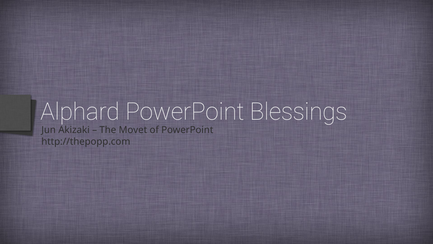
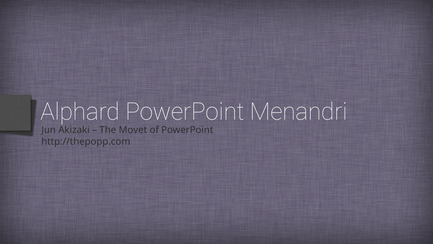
Blessings: Blessings -> Menandri (299, 112)
